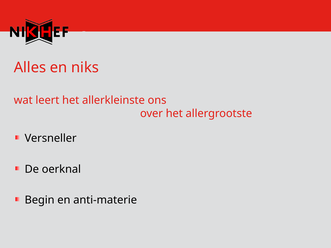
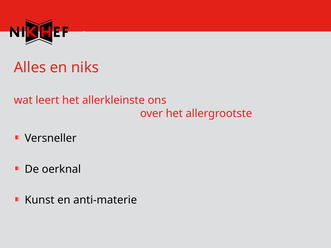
Begin: Begin -> Kunst (40, 200)
